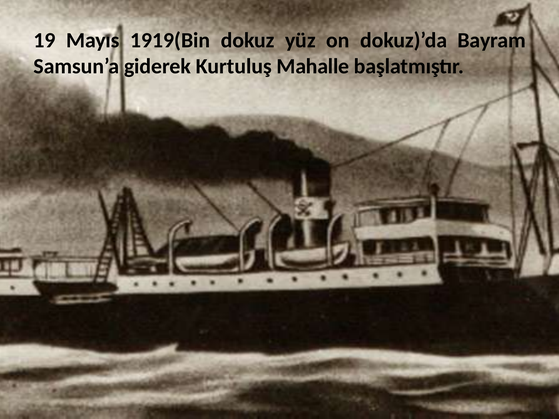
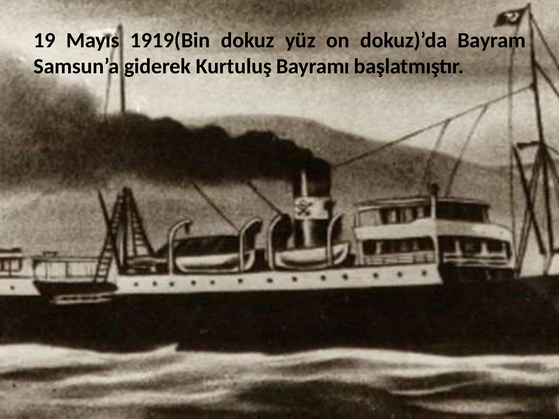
Mahalle: Mahalle -> Bayramı (313, 66)
